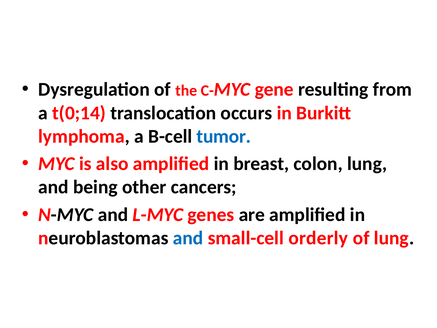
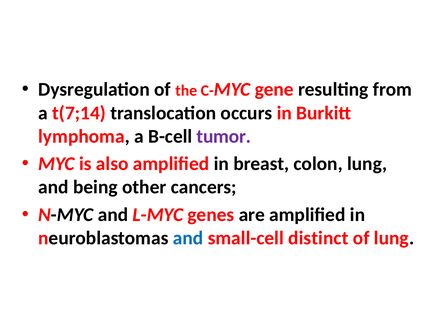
t(0;14: t(0;14 -> t(7;14 (79, 113)
tumor colour: blue -> purple (224, 136)
orderly: orderly -> distinct (318, 238)
